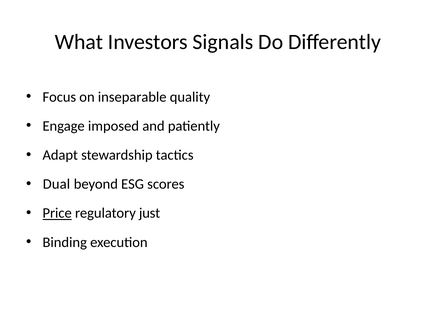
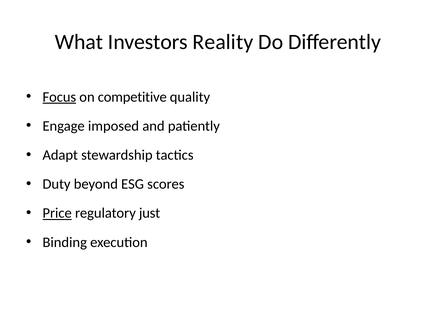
Signals: Signals -> Reality (223, 42)
Focus underline: none -> present (59, 97)
inseparable: inseparable -> competitive (132, 97)
Dual: Dual -> Duty (57, 184)
